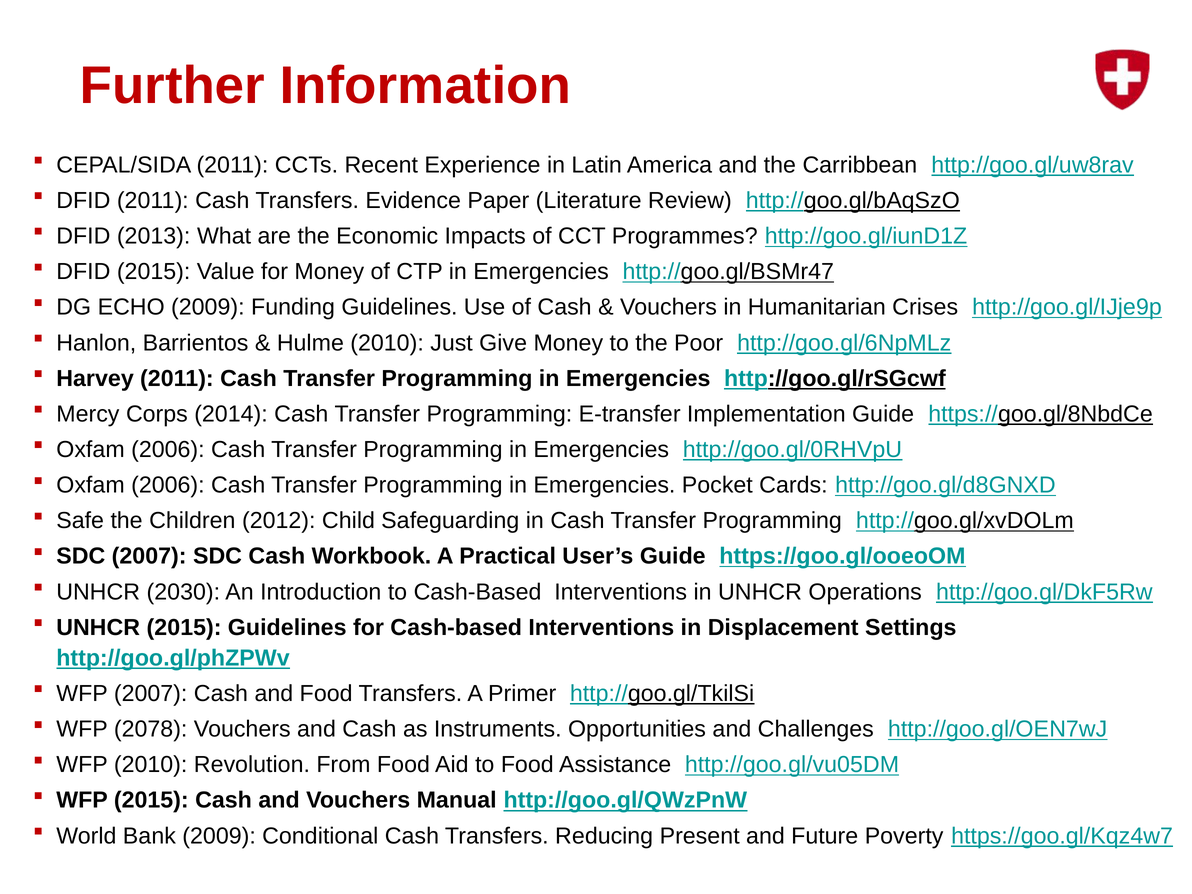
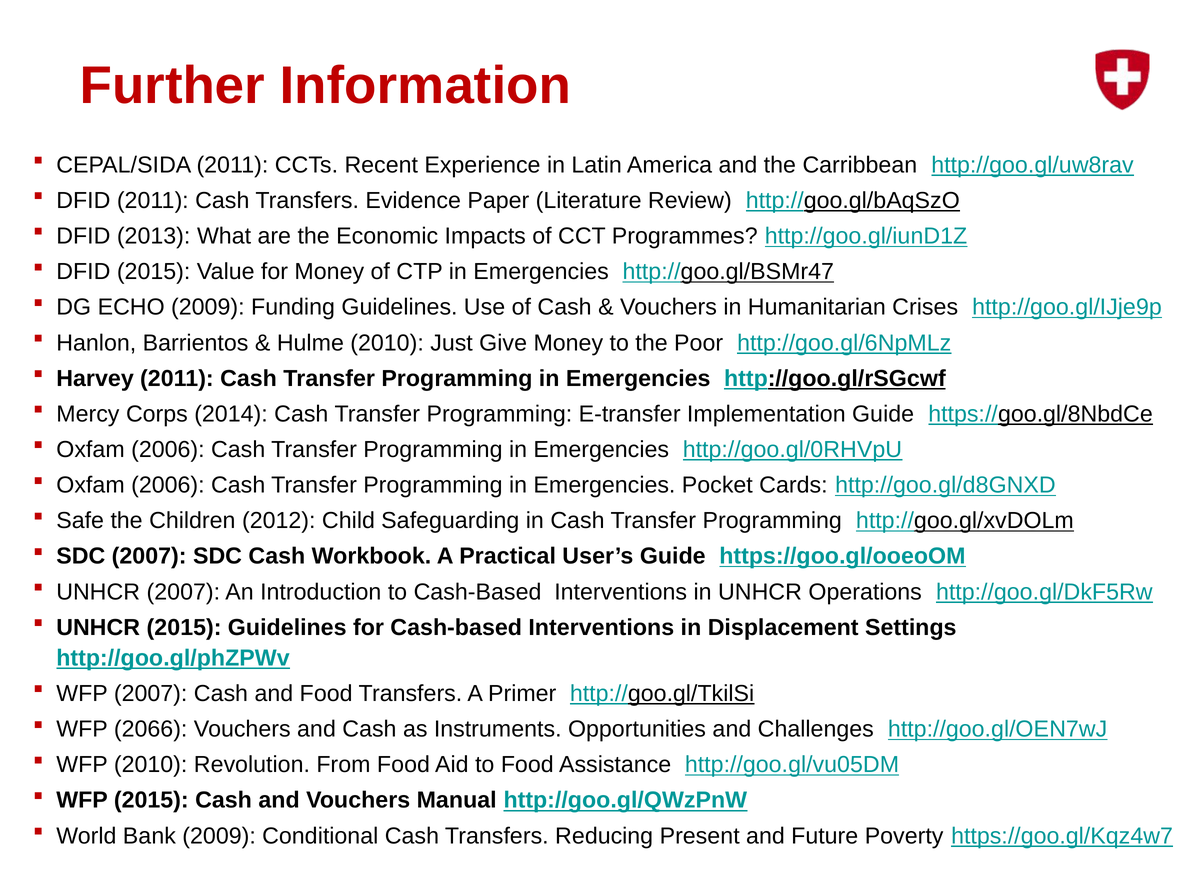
UNHCR 2030: 2030 -> 2007 (183, 592)
2078: 2078 -> 2066 (151, 729)
